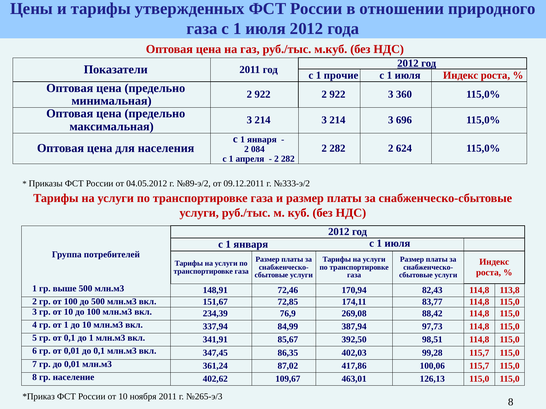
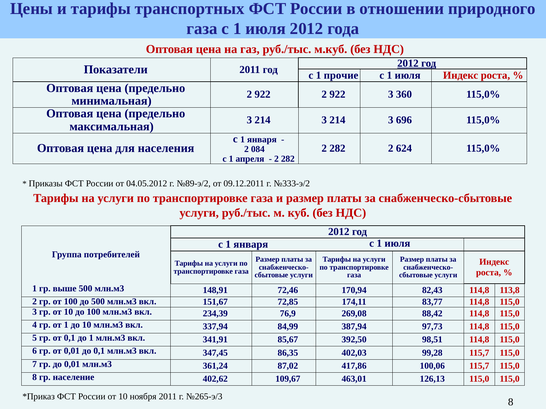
утвержденных: утвержденных -> транспортных (190, 9)
